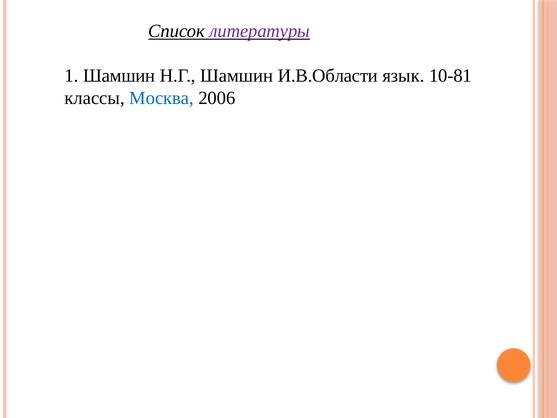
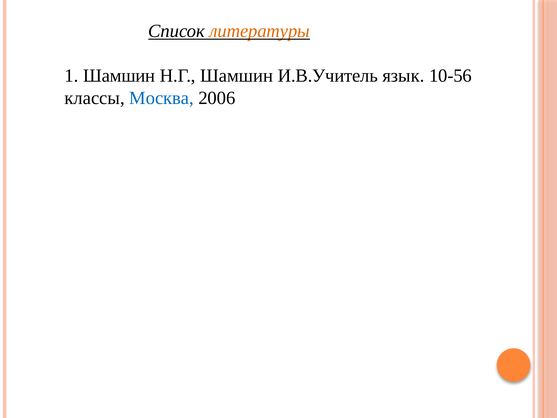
литературы colour: purple -> orange (260, 31)
И.В.Области: И.В.Области -> И.В.Учитель (328, 76)
10-81: 10-81 -> 10-56 (450, 76)
